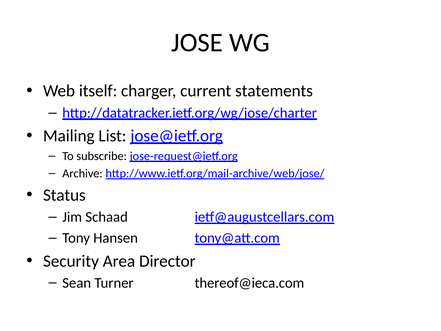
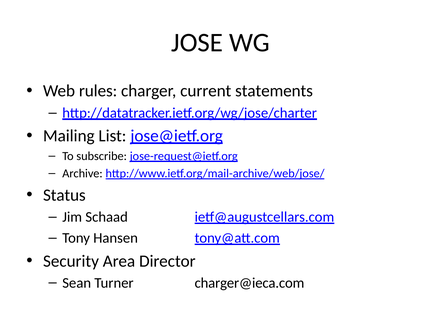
itself: itself -> rules (98, 91)
thereof@ieca.com: thereof@ieca.com -> charger@ieca.com (249, 283)
